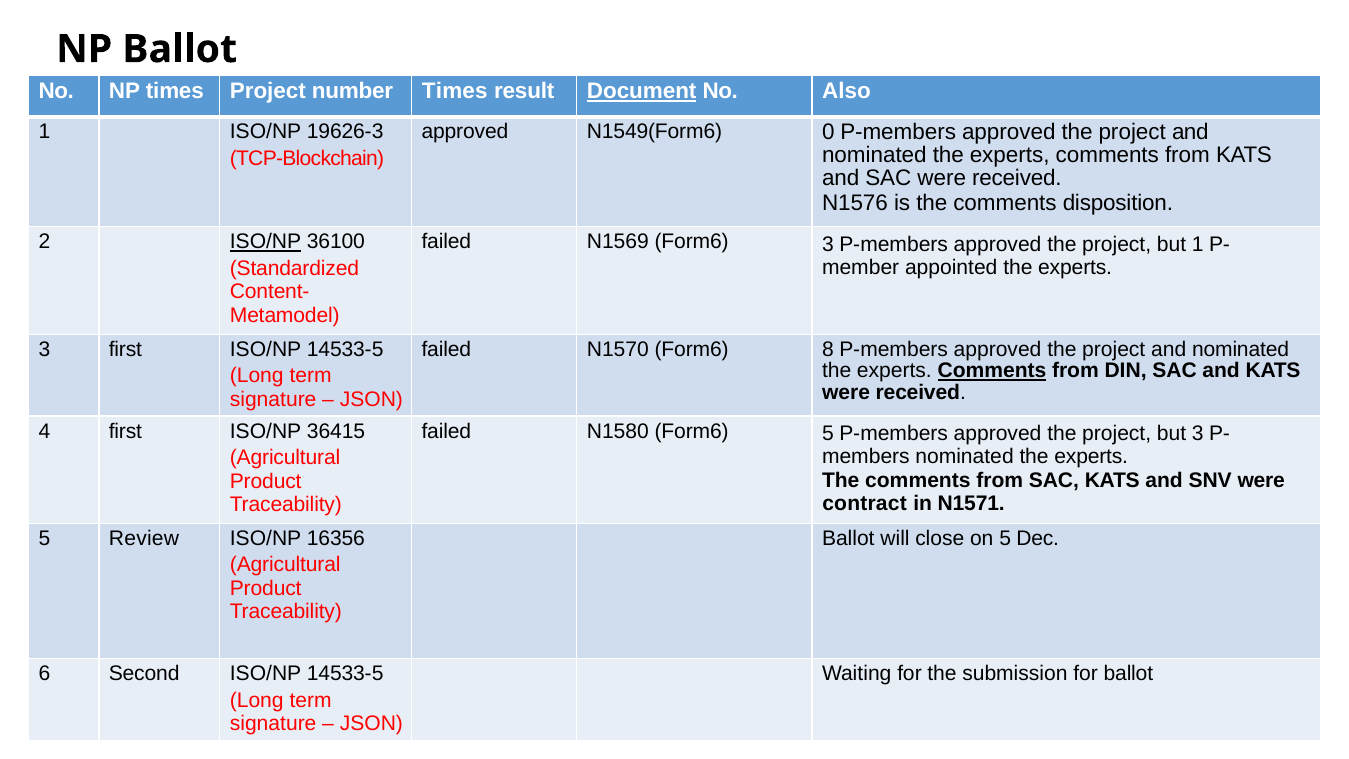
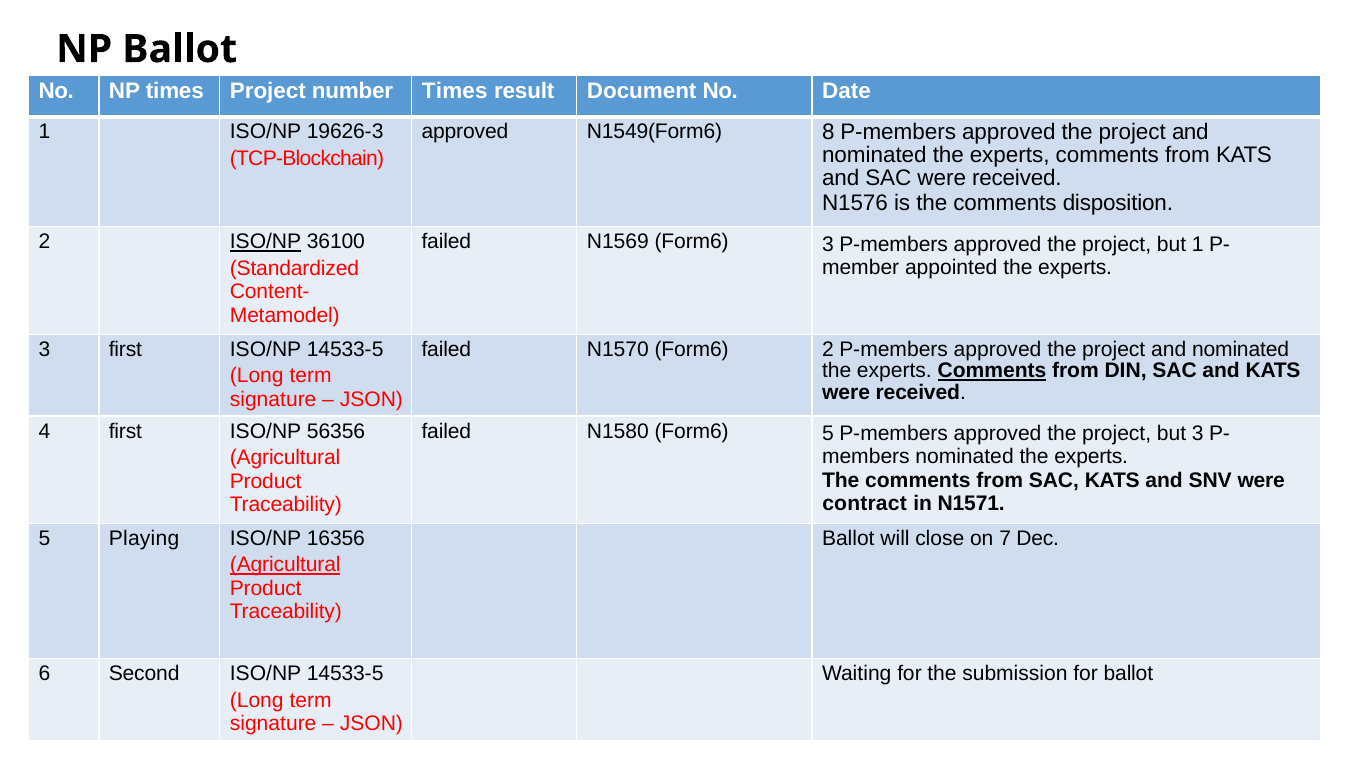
Document underline: present -> none (642, 91)
Also: Also -> Date (846, 91)
0: 0 -> 8 (828, 133)
Form6 8: 8 -> 2 (828, 349)
36415: 36415 -> 56356 (336, 431)
Review: Review -> Playing (144, 538)
on 5: 5 -> 7 (1005, 538)
Agricultural underline: none -> present (285, 565)
